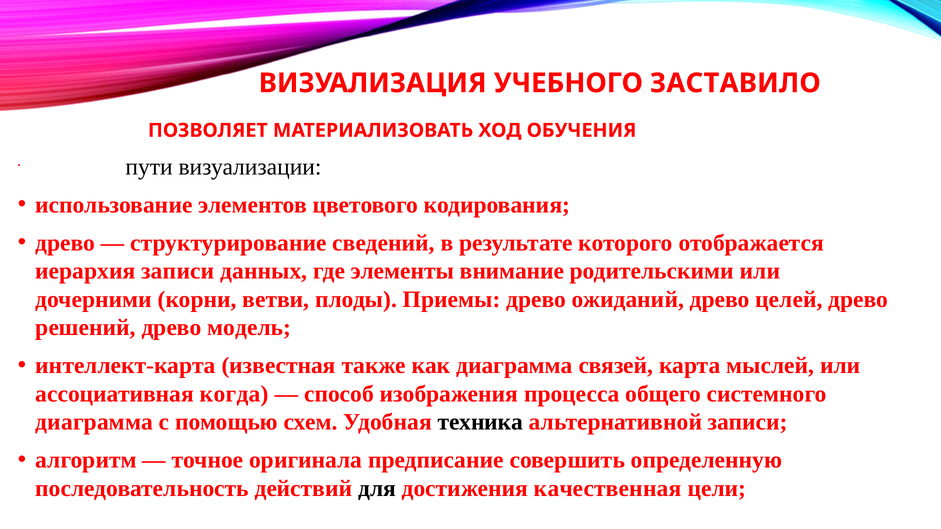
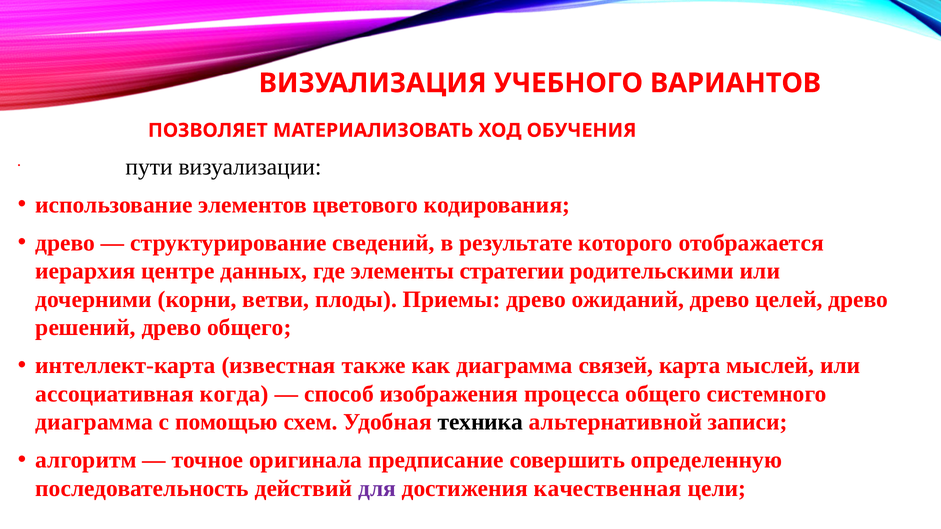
ЗАСТАВИЛО: ЗАСТАВИЛО -> ВАРИАНТОВ (735, 83)
иерархия записи: записи -> центре (178, 271)
внимание: внимание -> стратегии (512, 271)
древо модель: модель -> общего (249, 328)
для colour: black -> purple (377, 489)
